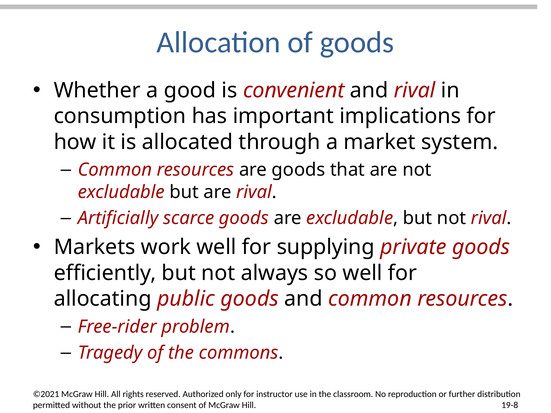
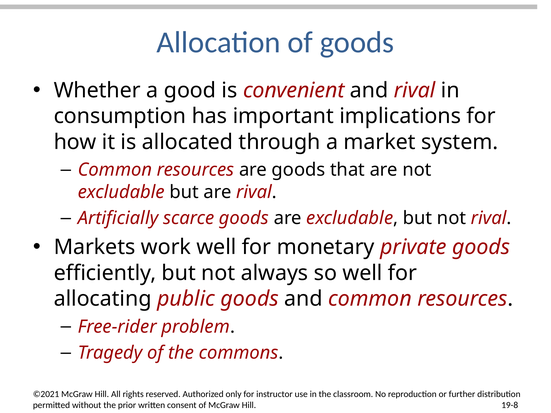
supplying: supplying -> monetary (326, 247)
